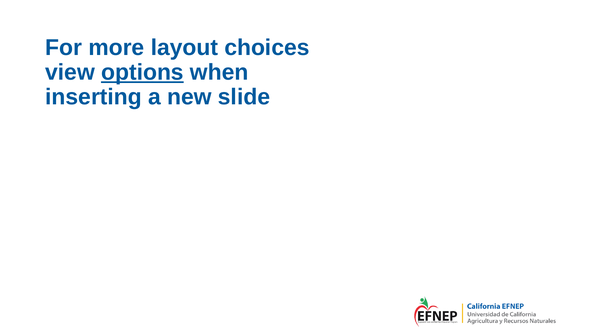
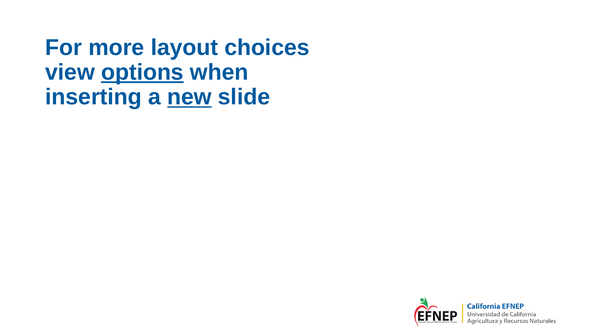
new underline: none -> present (189, 97)
